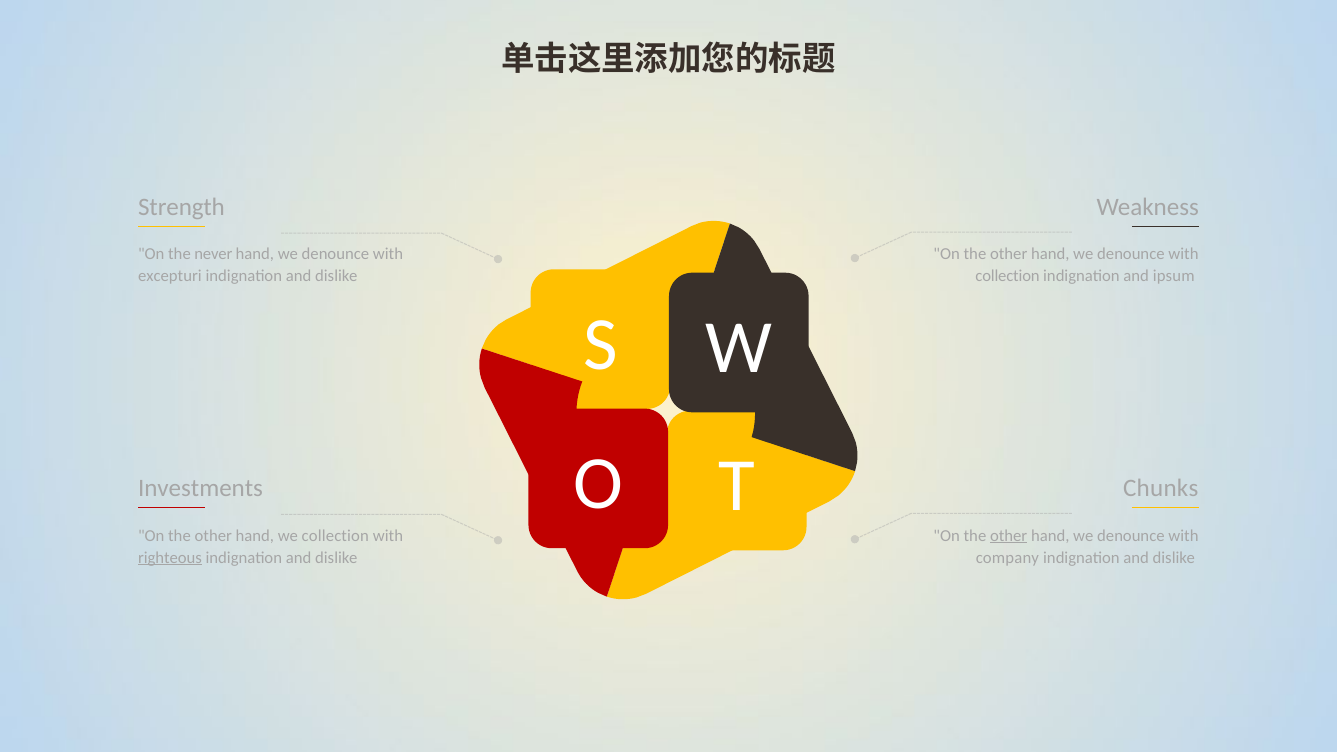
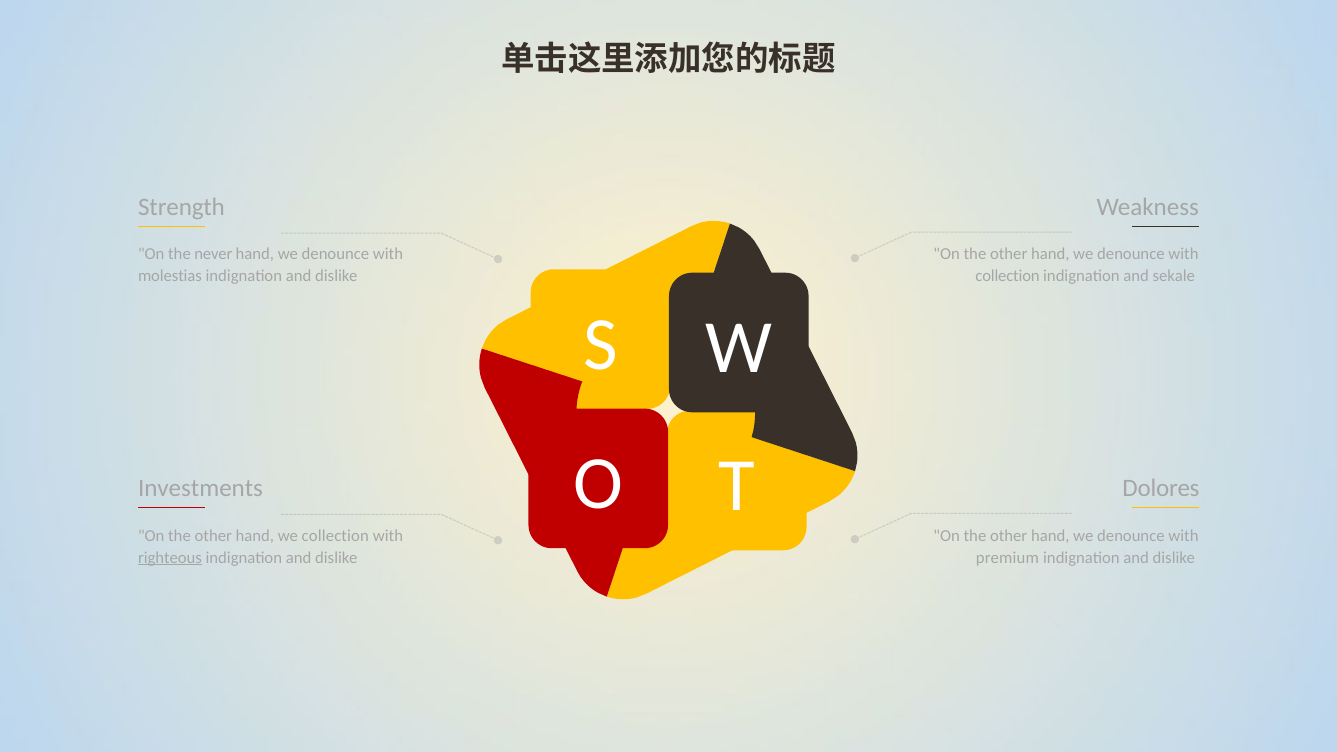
excepturi: excepturi -> molestias (170, 276)
ipsum: ipsum -> sekale (1174, 276)
Chunks: Chunks -> Dolores (1161, 489)
other underline: present -> none (1009, 535)
company: company -> premium (1007, 557)
